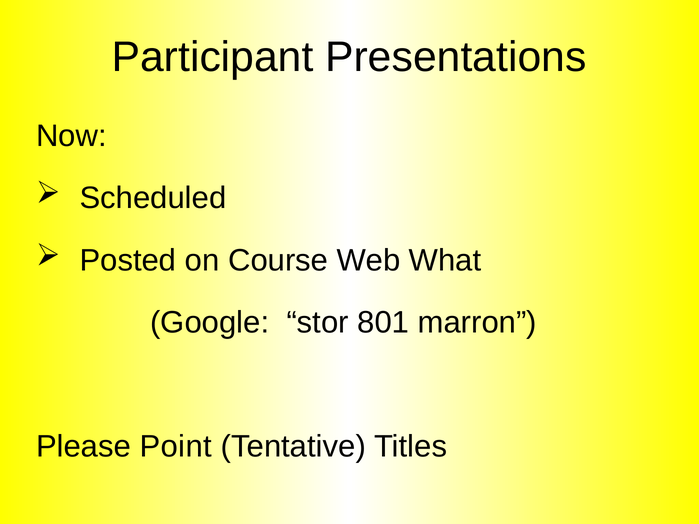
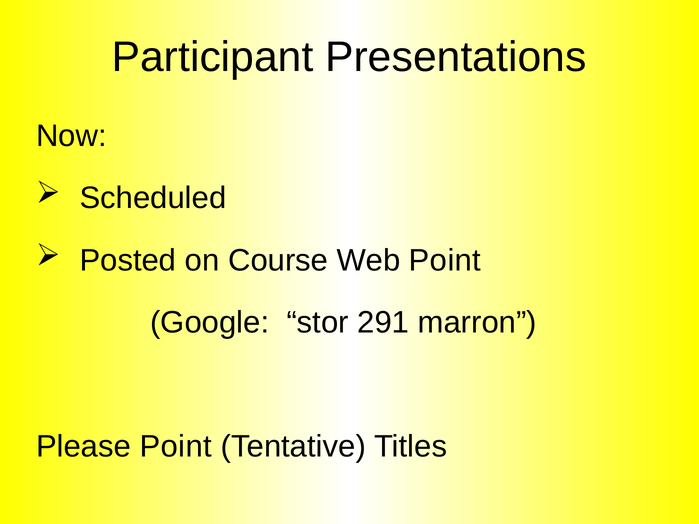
Web What: What -> Point (445, 260)
801: 801 -> 291 (383, 323)
